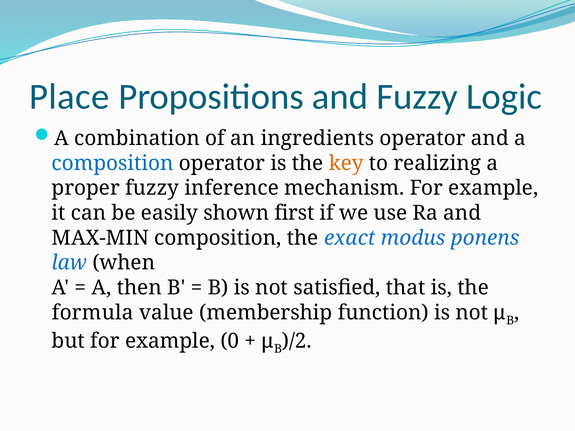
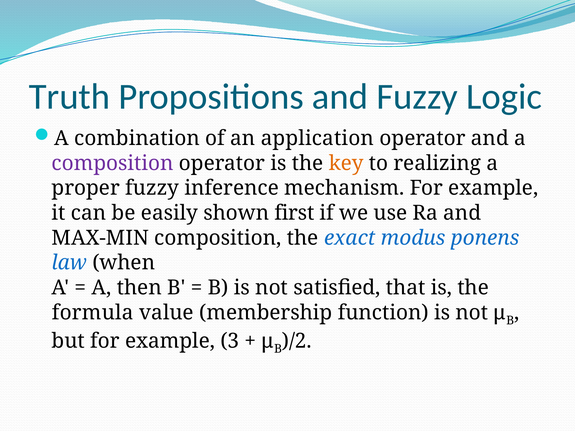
Place: Place -> Truth (69, 97)
ingredients: ingredients -> application (317, 138)
composition colour: blue -> purple (113, 163)
0: 0 -> 3 (230, 341)
